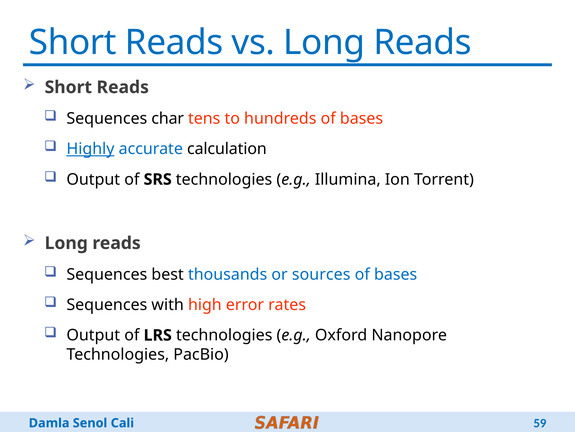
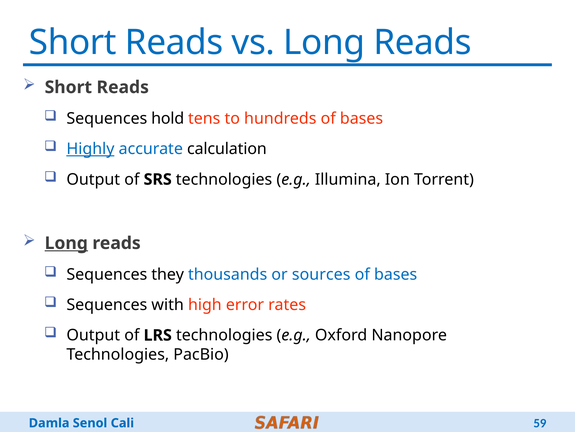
char: char -> hold (168, 118)
Long underline: none -> present (66, 243)
best: best -> they (168, 274)
